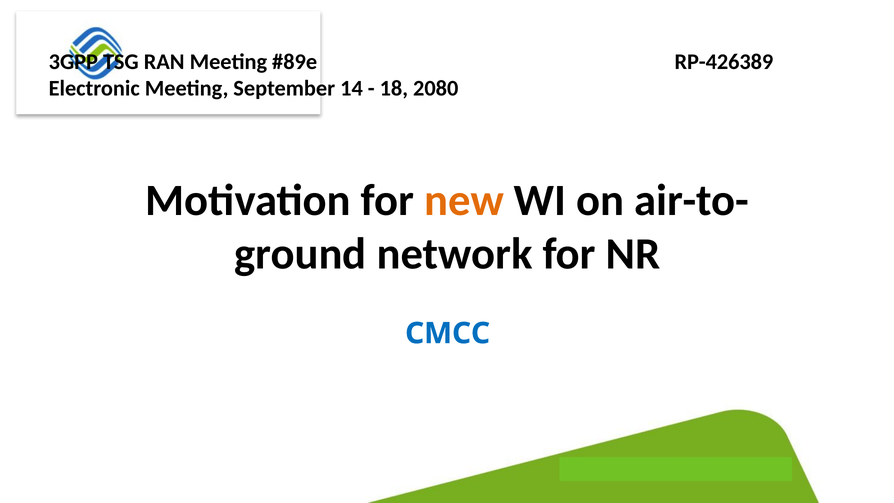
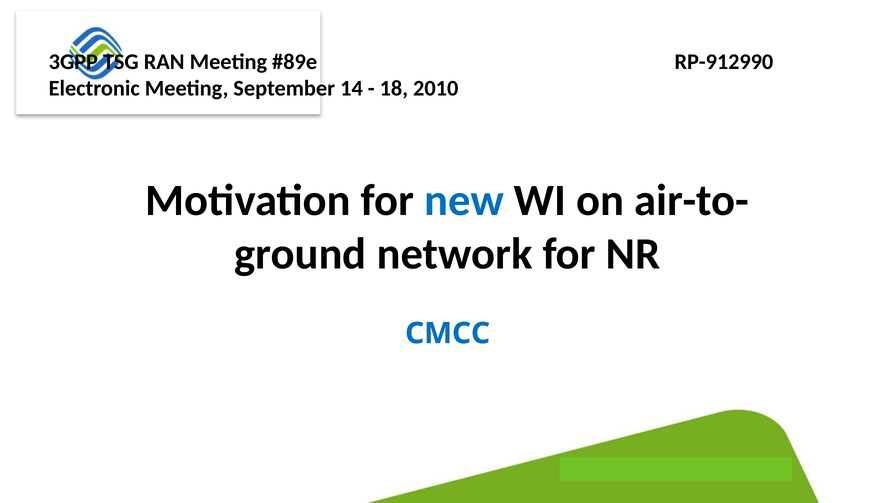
RP-426389: RP-426389 -> RP-912990 (724, 62)
2080: 2080 -> 2010 (436, 89)
new colour: orange -> blue (464, 200)
